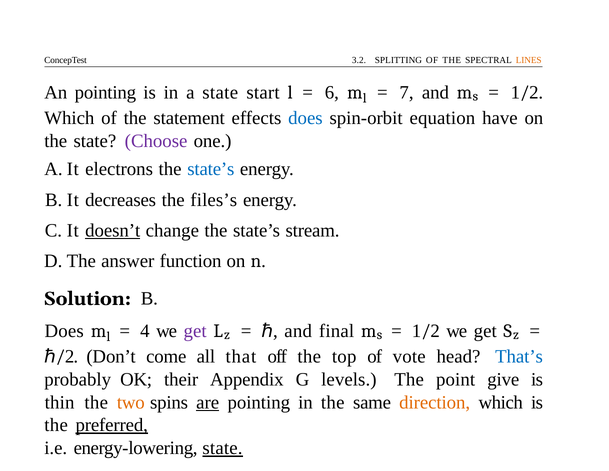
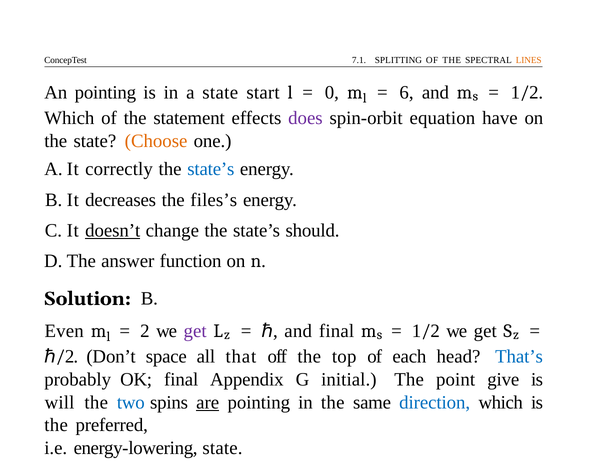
3.2: 3.2 -> 7.1 (359, 60)
6: 6 -> 0 (332, 93)
7: 7 -> 6 (407, 93)
does colour: blue -> purple (305, 118)
Choose colour: purple -> orange (156, 141)
electrons: electrons -> correctly (119, 169)
stream: stream -> should (313, 230)
Does: Does -> Even (64, 331)
4: 4 -> 2 (145, 331)
come: come -> space (166, 356)
vote: vote -> each (409, 356)
OK their: their -> final (181, 379)
levels: levels -> initial (349, 379)
thin: thin -> will (60, 402)
two colour: orange -> blue (131, 402)
direction colour: orange -> blue (435, 402)
preferred underline: present -> none (112, 425)
state underline: present -> none (223, 448)
